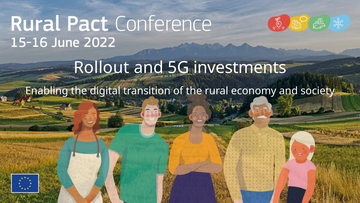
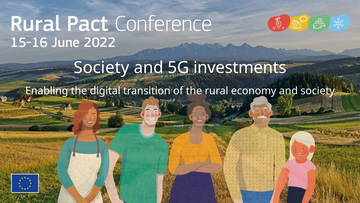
Rollout: Rollout -> Society (101, 67)
